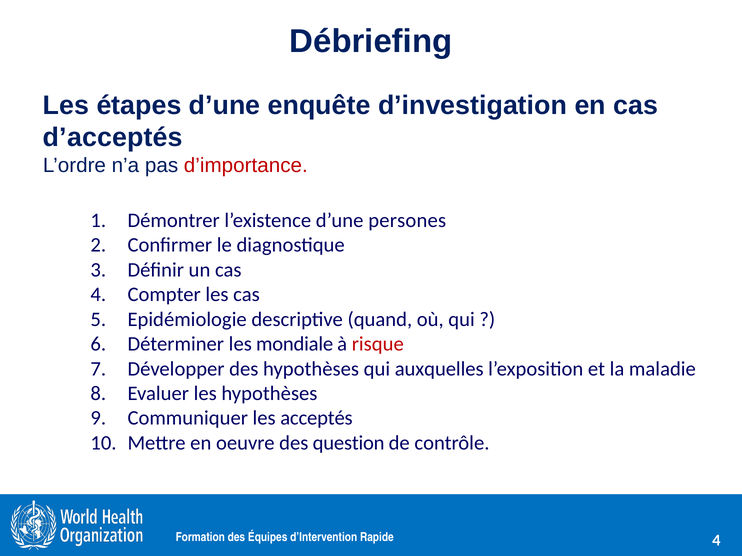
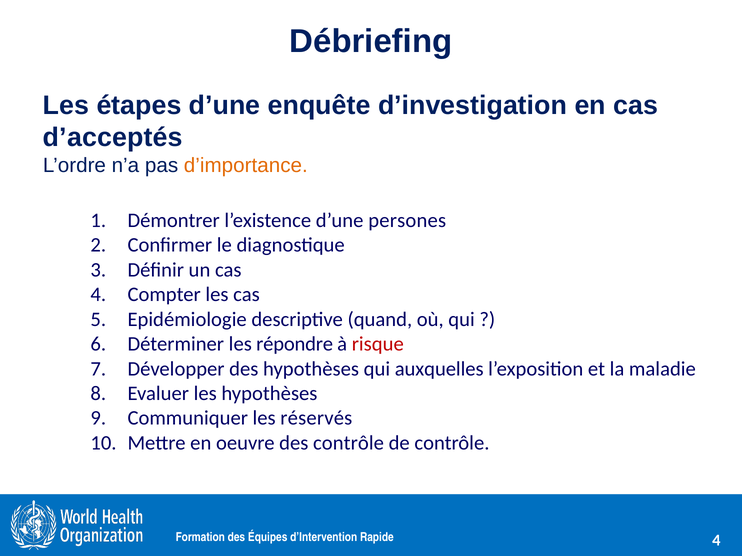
d’importance colour: red -> orange (246, 166)
mondiale: mondiale -> répondre (295, 344)
acceptés: acceptés -> réservés (316, 419)
des question: question -> contrôle (349, 443)
